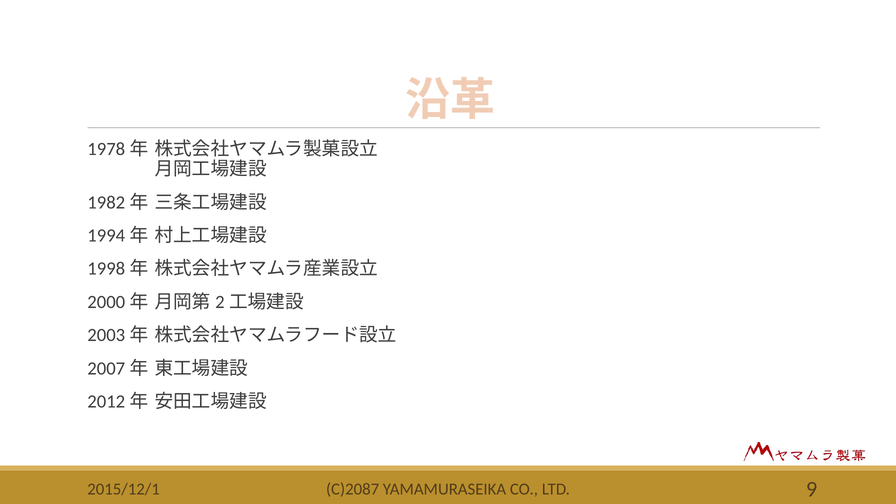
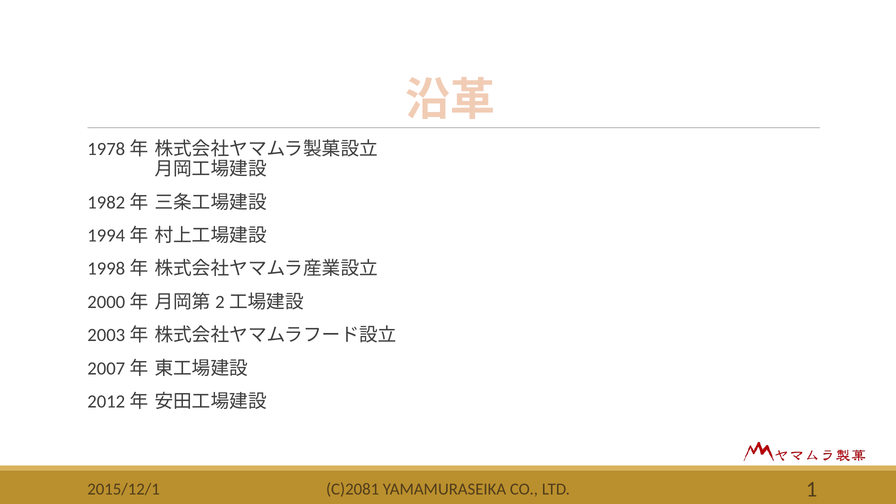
C)2087: C)2087 -> C)2081 (353, 489)
9: 9 -> 1 (812, 489)
